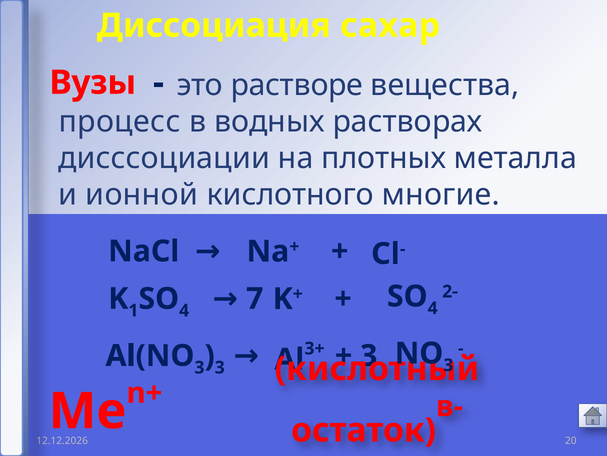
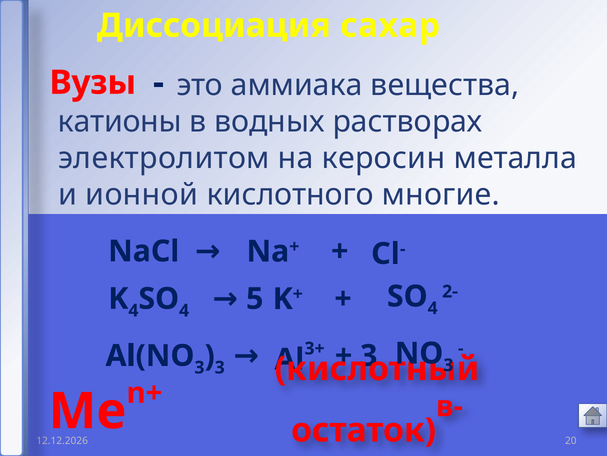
растворе: растворе -> аммиака (297, 85)
процесс: процесс -> катионы (120, 121)
дисссоциации: дисссоциации -> электролитом (164, 158)
плотных: плотных -> керосин (383, 158)
7: 7 -> 5 (255, 298)
1: 1 -> 4 (133, 310)
